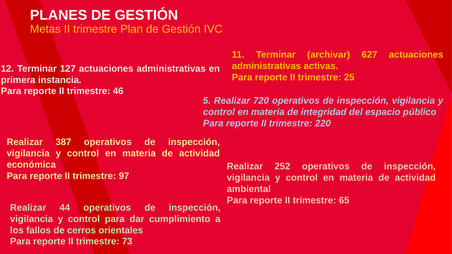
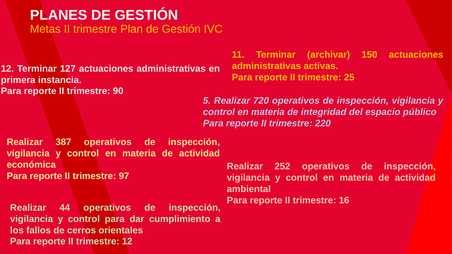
627: 627 -> 150 (369, 55)
46: 46 -> 90 (118, 91)
65: 65 -> 16 (344, 201)
trimestre 73: 73 -> 12 (127, 242)
